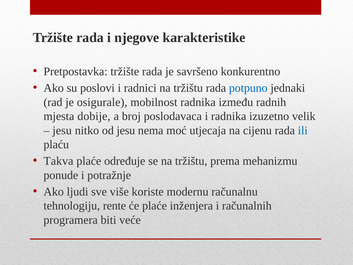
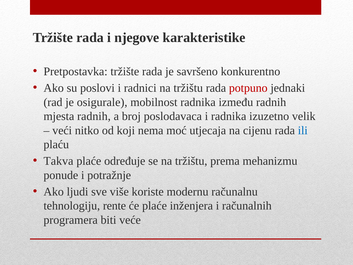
potpuno colour: blue -> red (248, 88)
mjesta dobije: dobije -> radnih (94, 116)
jesu: jesu -> veći (62, 130)
od jesu: jesu -> koji (126, 130)
